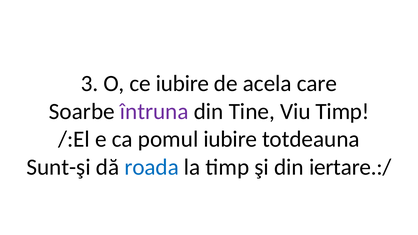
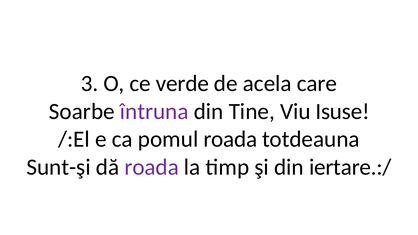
ce iubire: iubire -> verde (182, 84)
Viu Timp: Timp -> Isuse (343, 112)
pomul iubire: iubire -> roada (230, 139)
roada colour: blue -> purple (152, 167)
